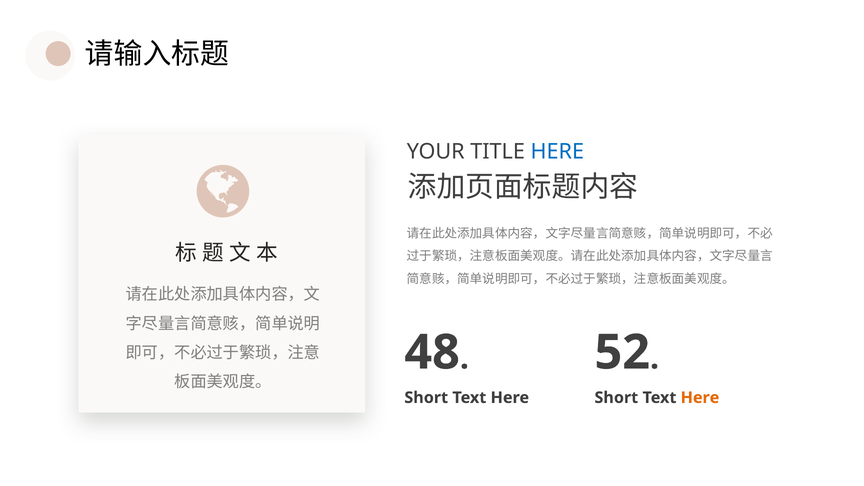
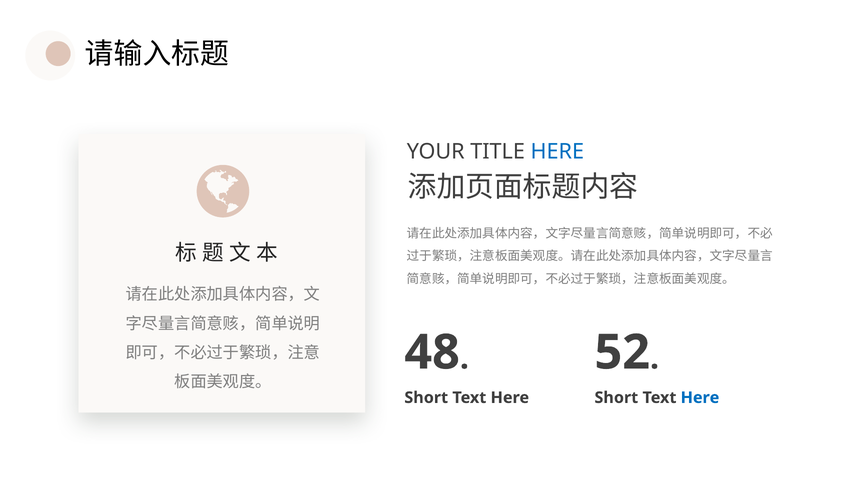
Here colour: orange -> blue (700, 398)
